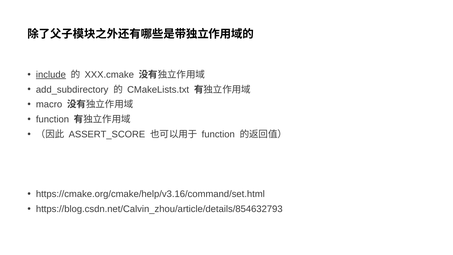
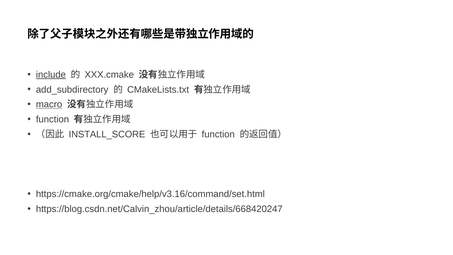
macro underline: none -> present (49, 104)
ASSERT_SCORE: ASSERT_SCORE -> INSTALL_SCORE (107, 134)
https://blog.csdn.net/Calvin_zhou/article/details/854632793: https://blog.csdn.net/Calvin_zhou/article/details/854632793 -> https://blog.csdn.net/Calvin_zhou/article/details/668420247 (159, 209)
